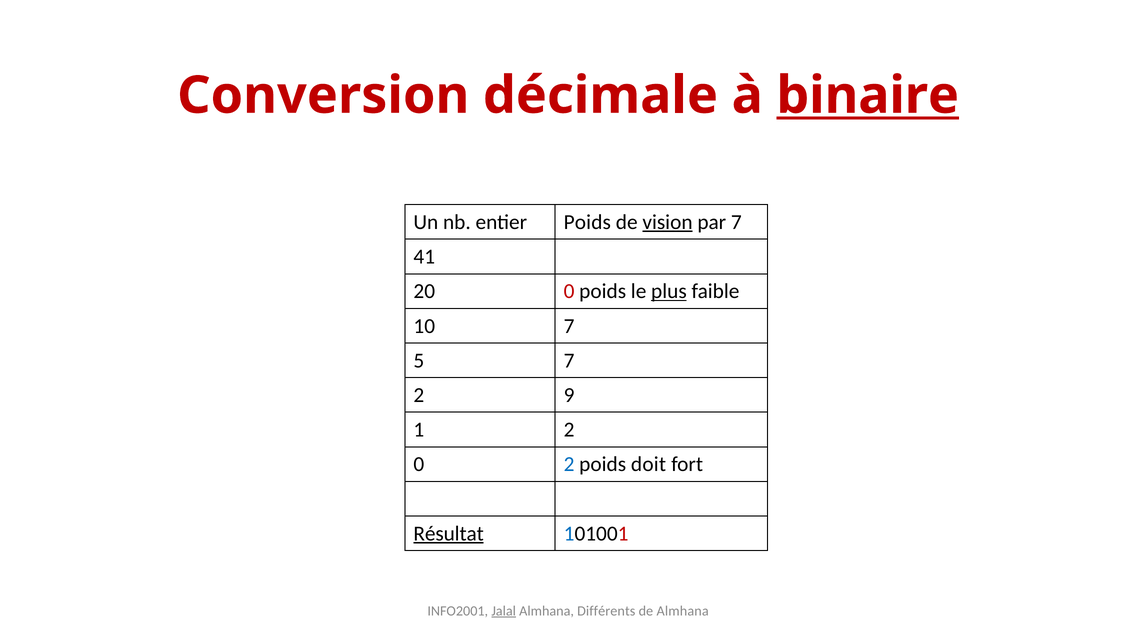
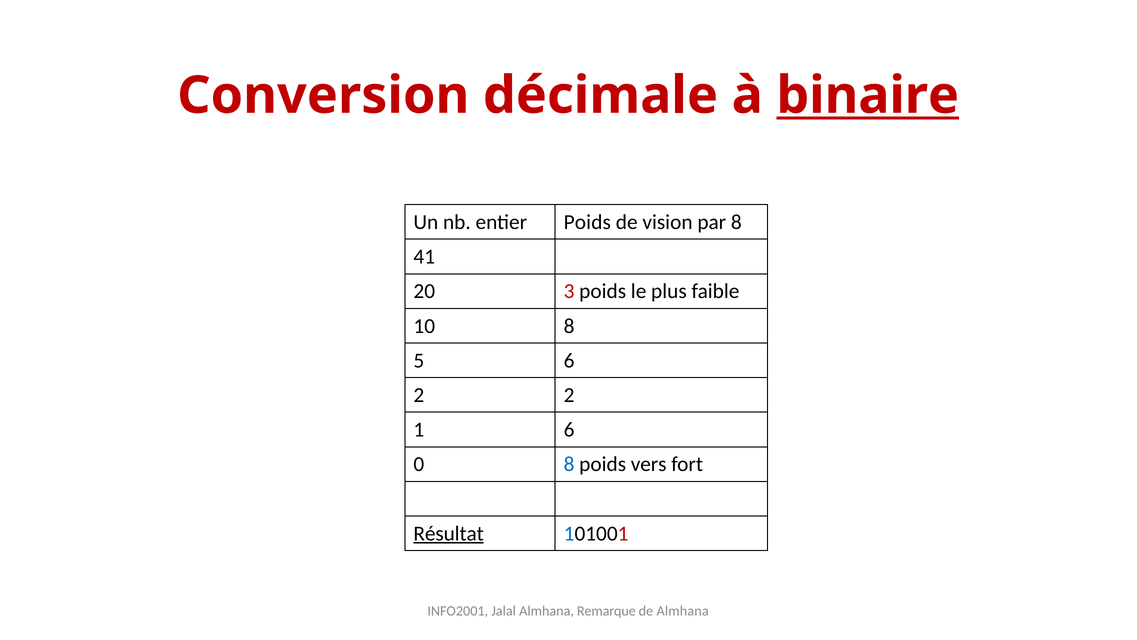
vision underline: present -> none (667, 222)
par 7: 7 -> 8 (736, 222)
20 0: 0 -> 3 (569, 291)
plus underline: present -> none (669, 291)
10 7: 7 -> 8 (569, 326)
5 7: 7 -> 6 (569, 360)
2 9: 9 -> 2 (569, 395)
1 2: 2 -> 6 (569, 429)
0 2: 2 -> 8 (569, 464)
doit: doit -> vers (649, 464)
Jalal underline: present -> none (504, 611)
Différents: Différents -> Remarque (606, 611)
